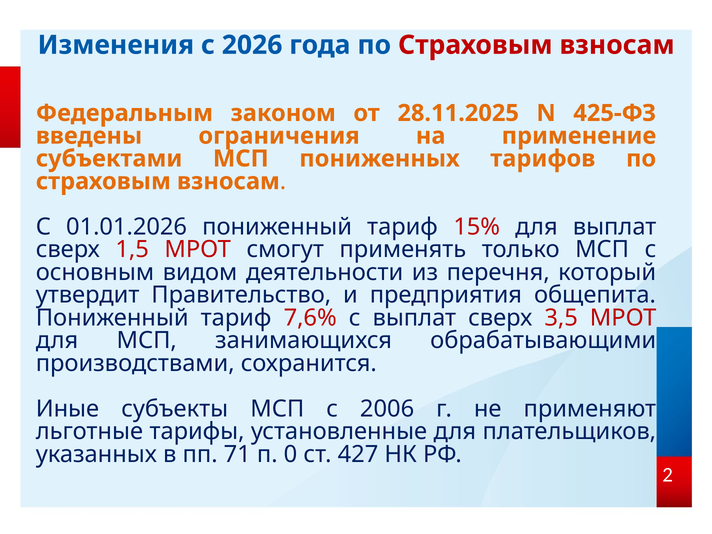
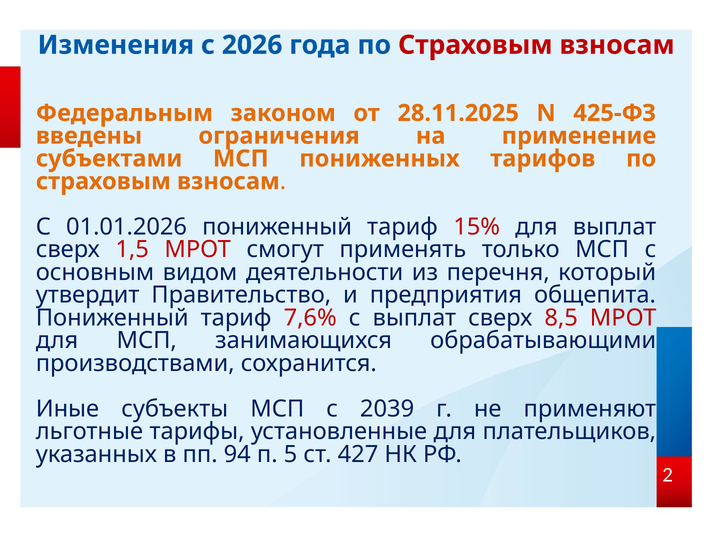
3,5: 3,5 -> 8,5 (561, 318)
2006: 2006 -> 2039 (387, 409)
71: 71 -> 94 (237, 454)
0: 0 -> 5 (291, 454)
